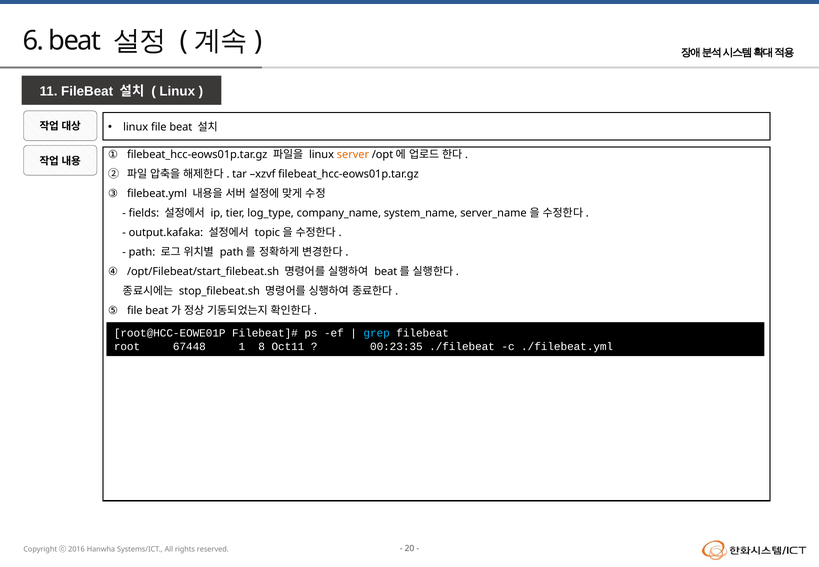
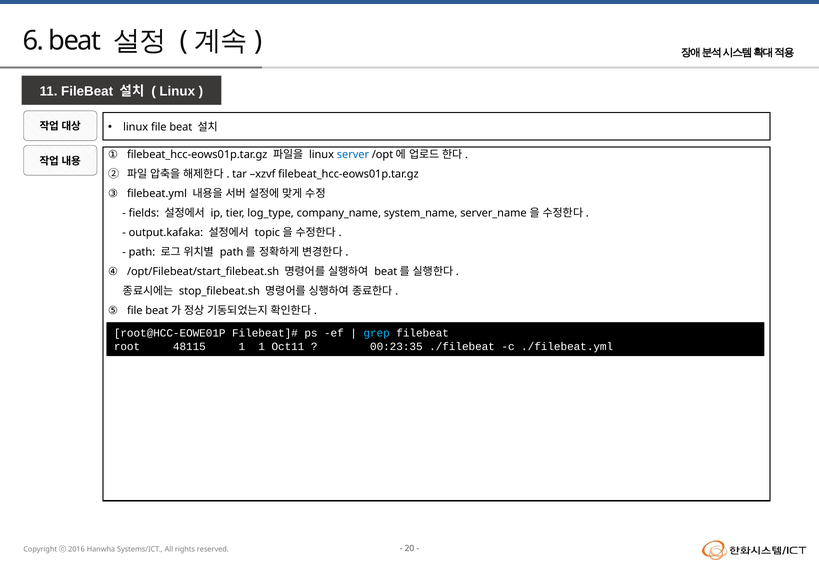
server colour: orange -> blue (353, 154)
67448: 67448 -> 48115 (189, 346)
1 8: 8 -> 1 (262, 346)
